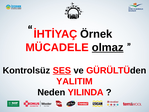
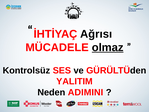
Örnek: Örnek -> Ağrısı (96, 34)
SES underline: present -> none (62, 70)
YILINDA: YILINDA -> ADIMINI (86, 92)
